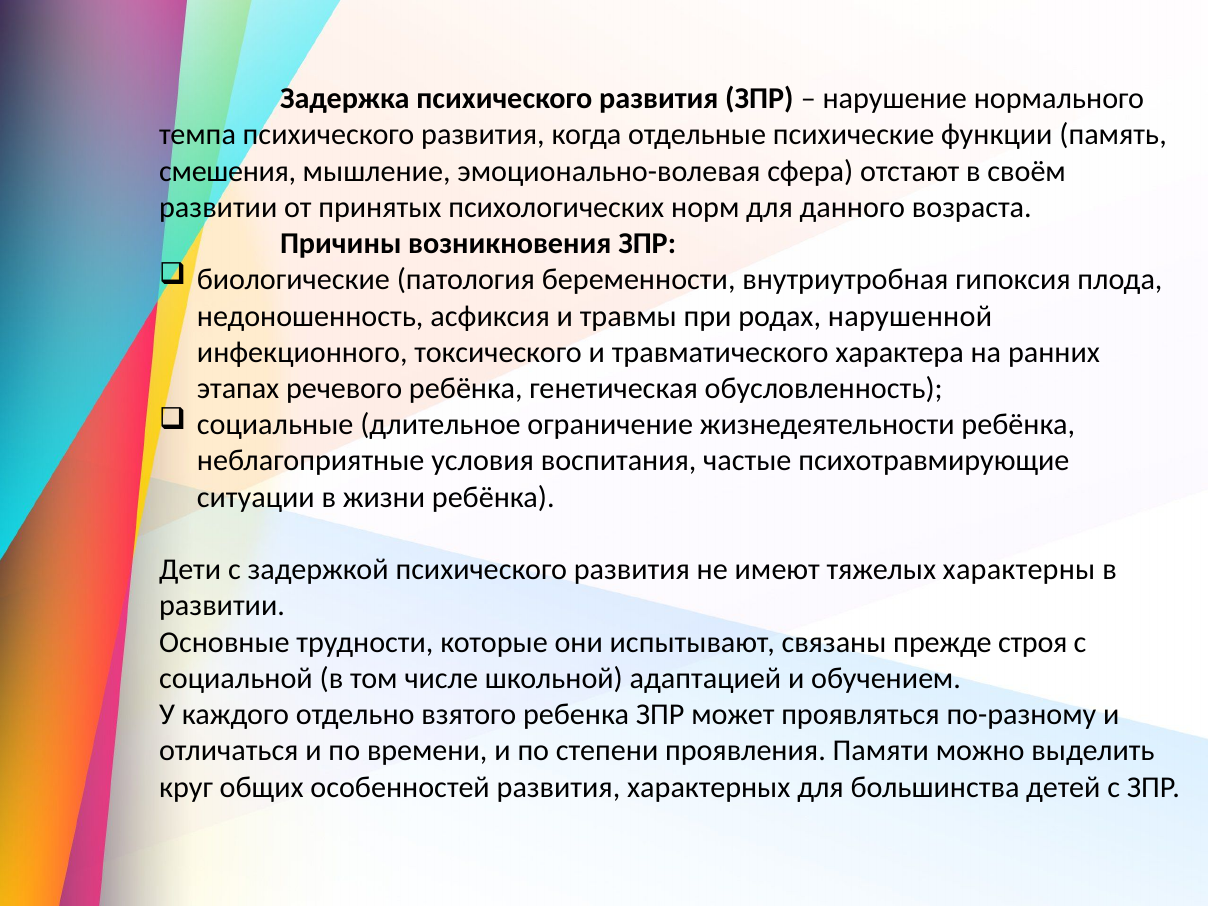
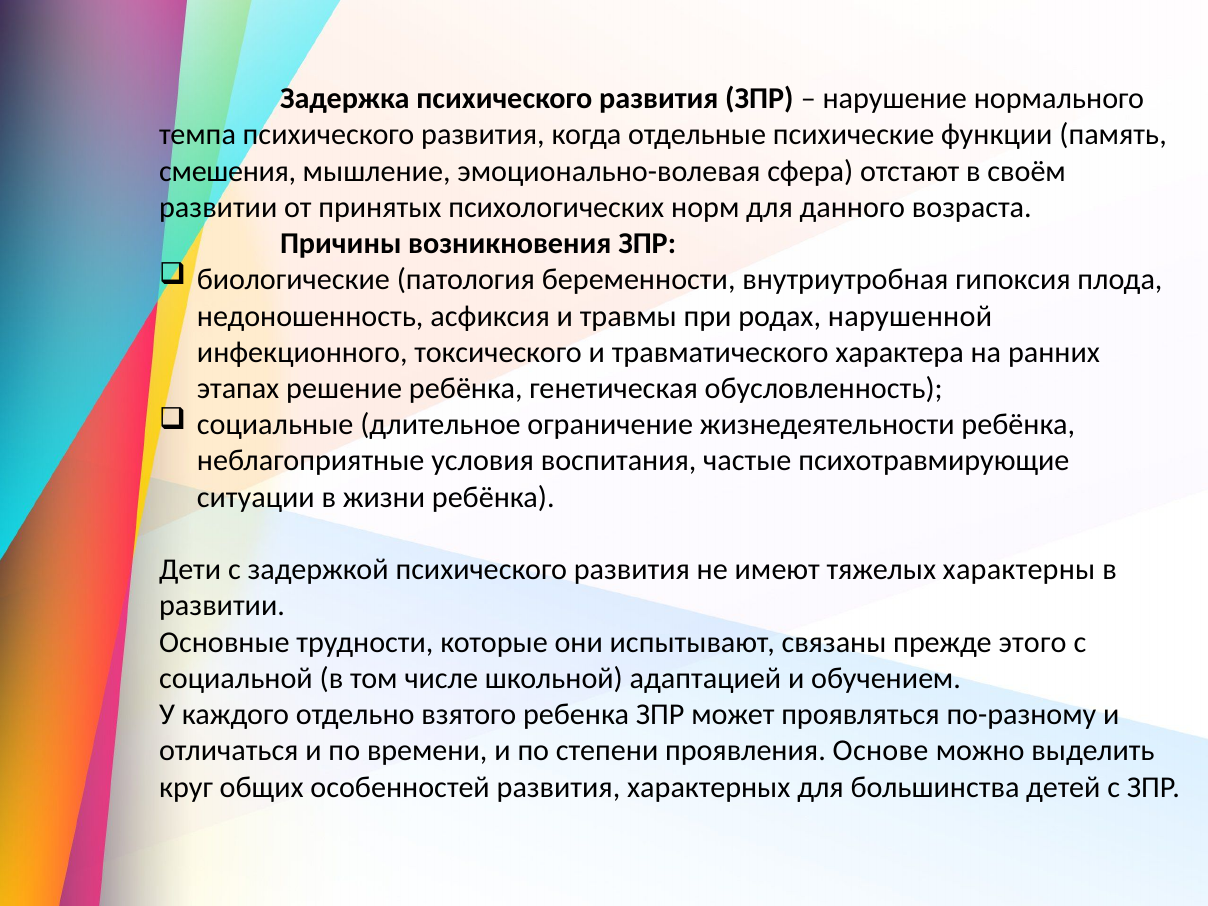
речевого: речевого -> решение (344, 389)
строя: строя -> этого (1033, 642)
Памяти: Памяти -> Основе (881, 751)
